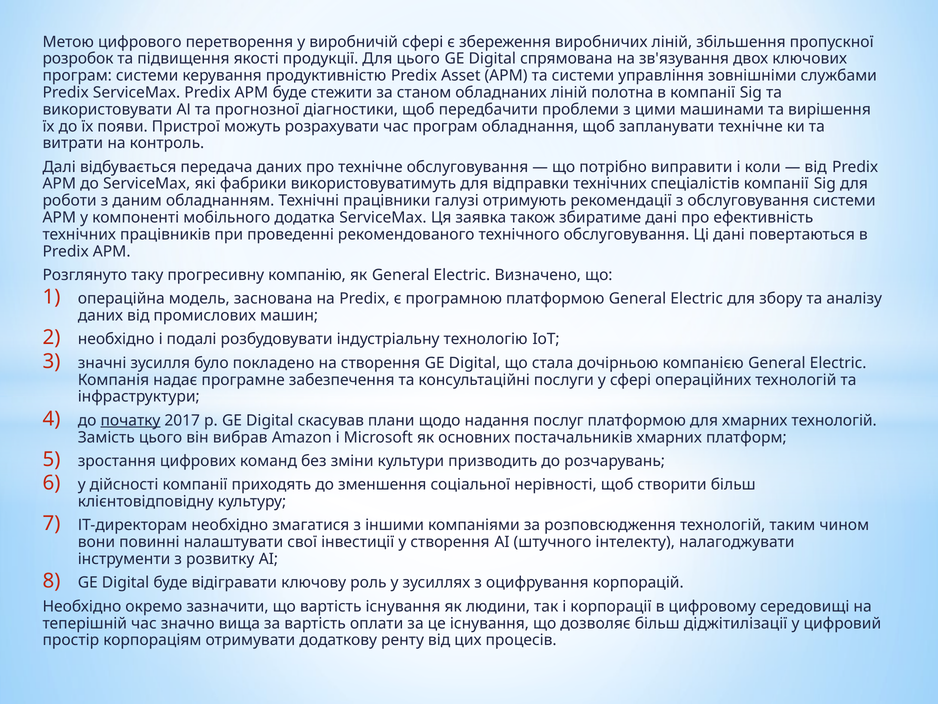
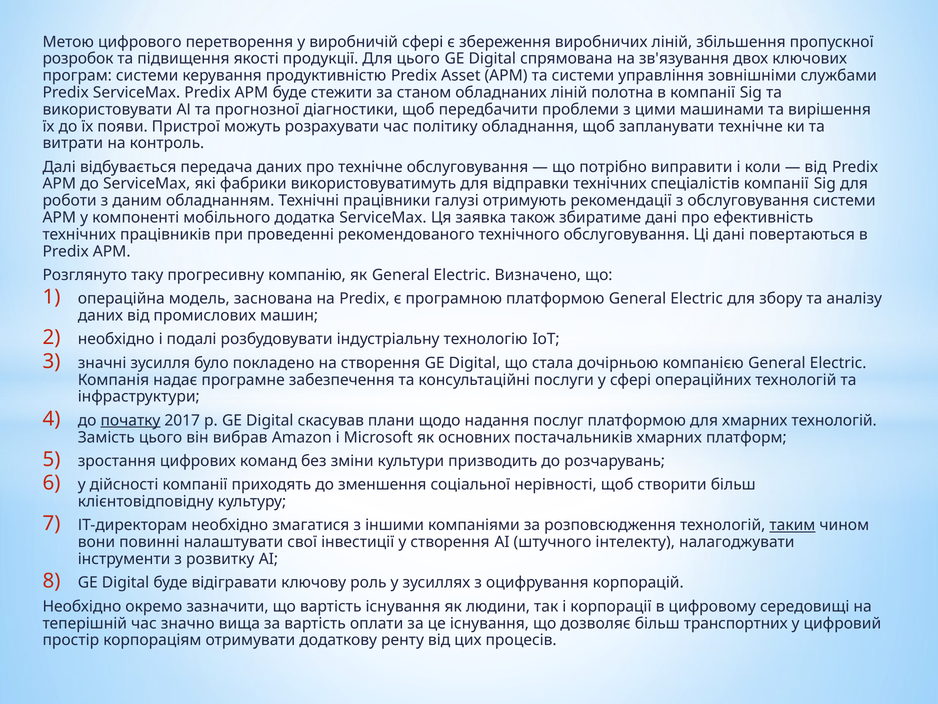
час програм: програм -> політику (445, 126)
таким underline: none -> present (792, 525)
діджітилізації: діджітилізації -> транспортних (736, 623)
